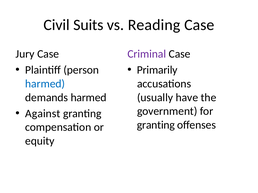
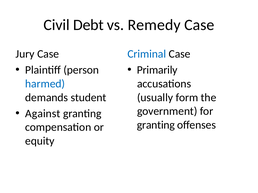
Suits: Suits -> Debt (88, 25)
Reading: Reading -> Remedy (154, 25)
Criminal colour: purple -> blue (147, 54)
demands harmed: harmed -> student (88, 98)
have: have -> form (187, 98)
